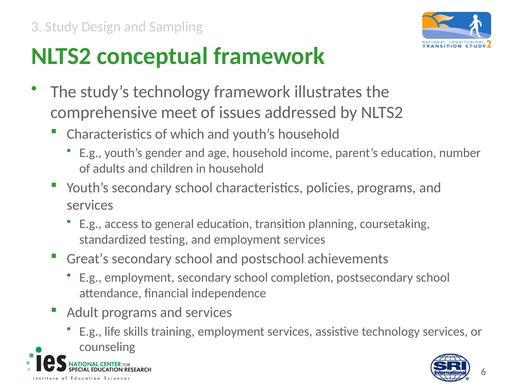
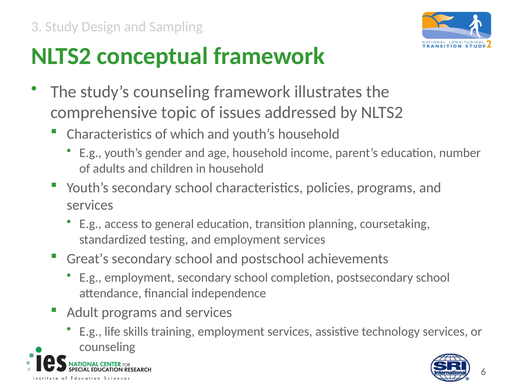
study’s technology: technology -> counseling (171, 92)
meet: meet -> topic (179, 112)
